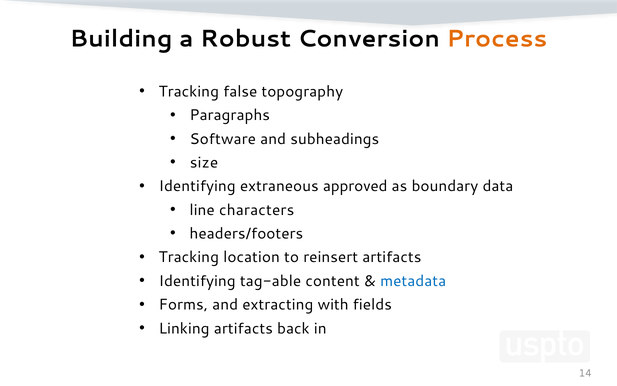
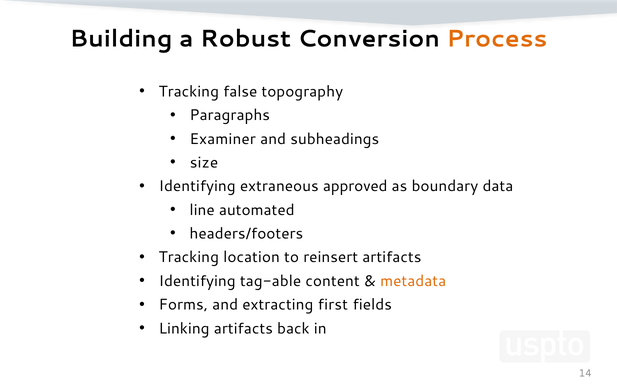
Software: Software -> Examiner (223, 139)
characters: characters -> automated (257, 210)
metadata colour: blue -> orange (413, 281)
with: with -> first (333, 304)
